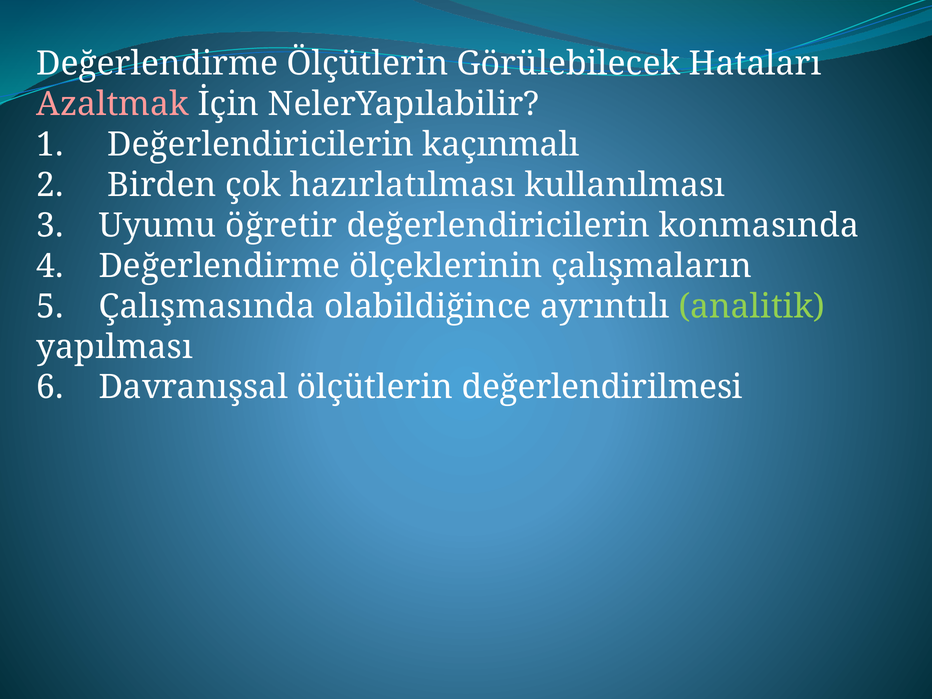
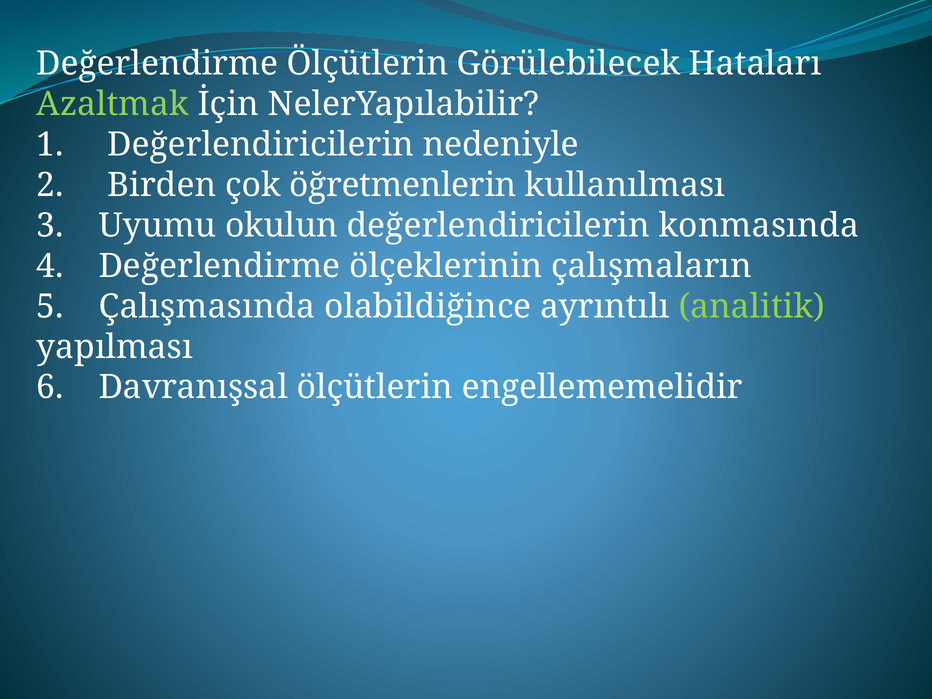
Azaltmak colour: pink -> light green (113, 104)
kaçınmalı: kaçınmalı -> nedeniyle (501, 145)
hazırlatılması: hazırlatılması -> öğretmenlerin (403, 185)
öğretir: öğretir -> okulun (282, 225)
değerlendirilmesi: değerlendirilmesi -> engellememelidir (602, 387)
